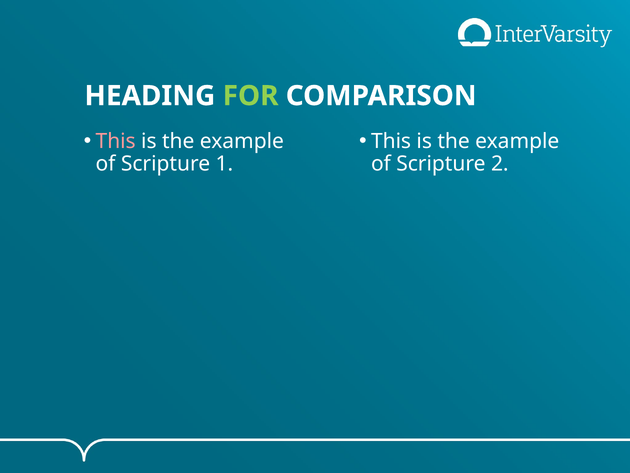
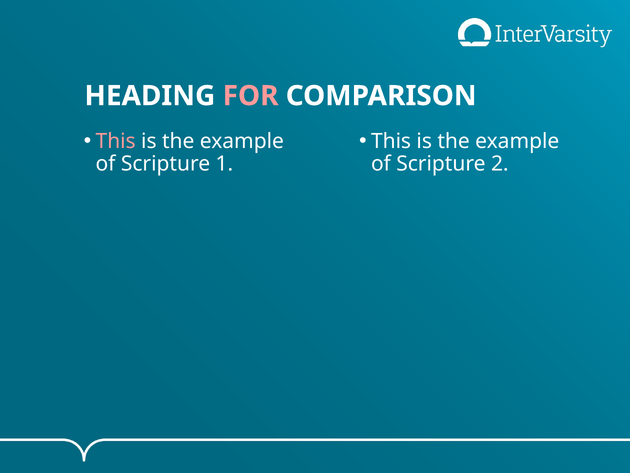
FOR colour: light green -> pink (251, 96)
